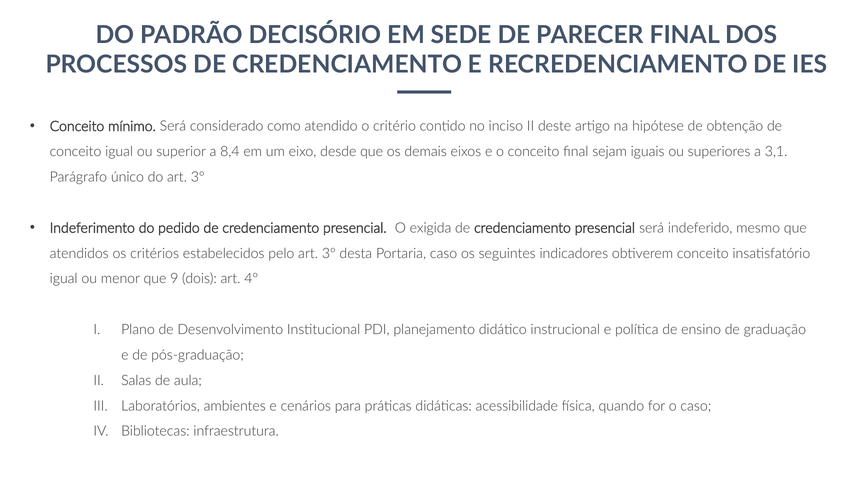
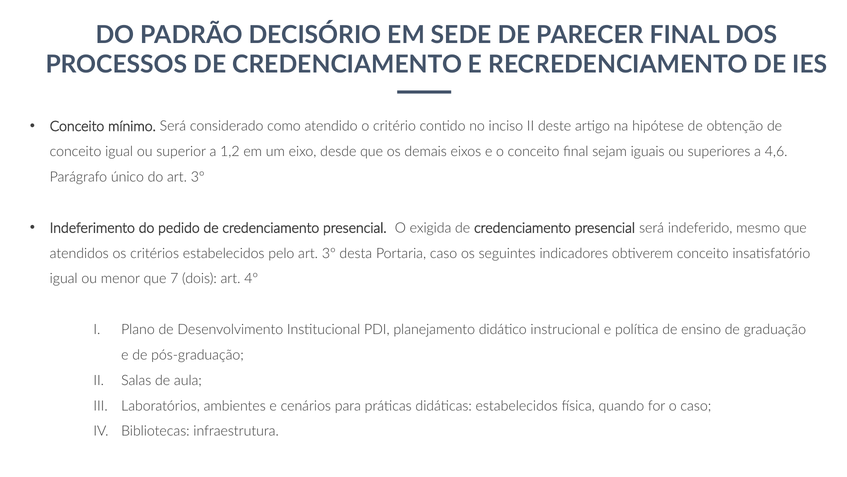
8,4: 8,4 -> 1,2 (230, 152)
3,1: 3,1 -> 4,6 (776, 152)
9: 9 -> 7 (174, 278)
didáticas acessibilidade: acessibilidade -> estabelecidos (517, 405)
